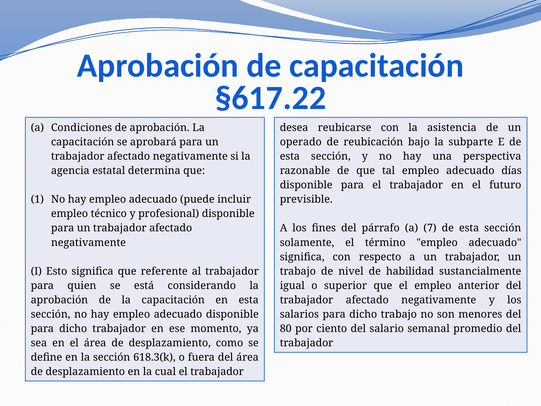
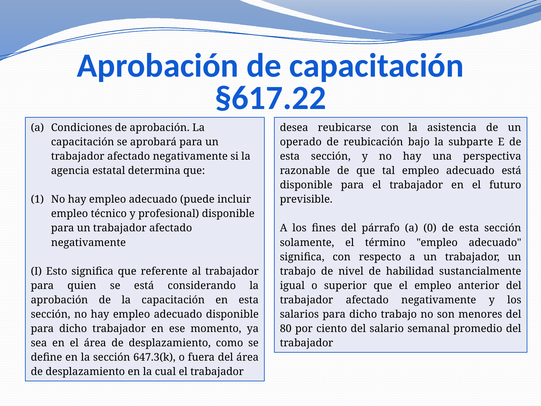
adecuado días: días -> está (512, 171)
7: 7 -> 0 (430, 228)
618.3(k: 618.3(k -> 647.3(k (154, 357)
